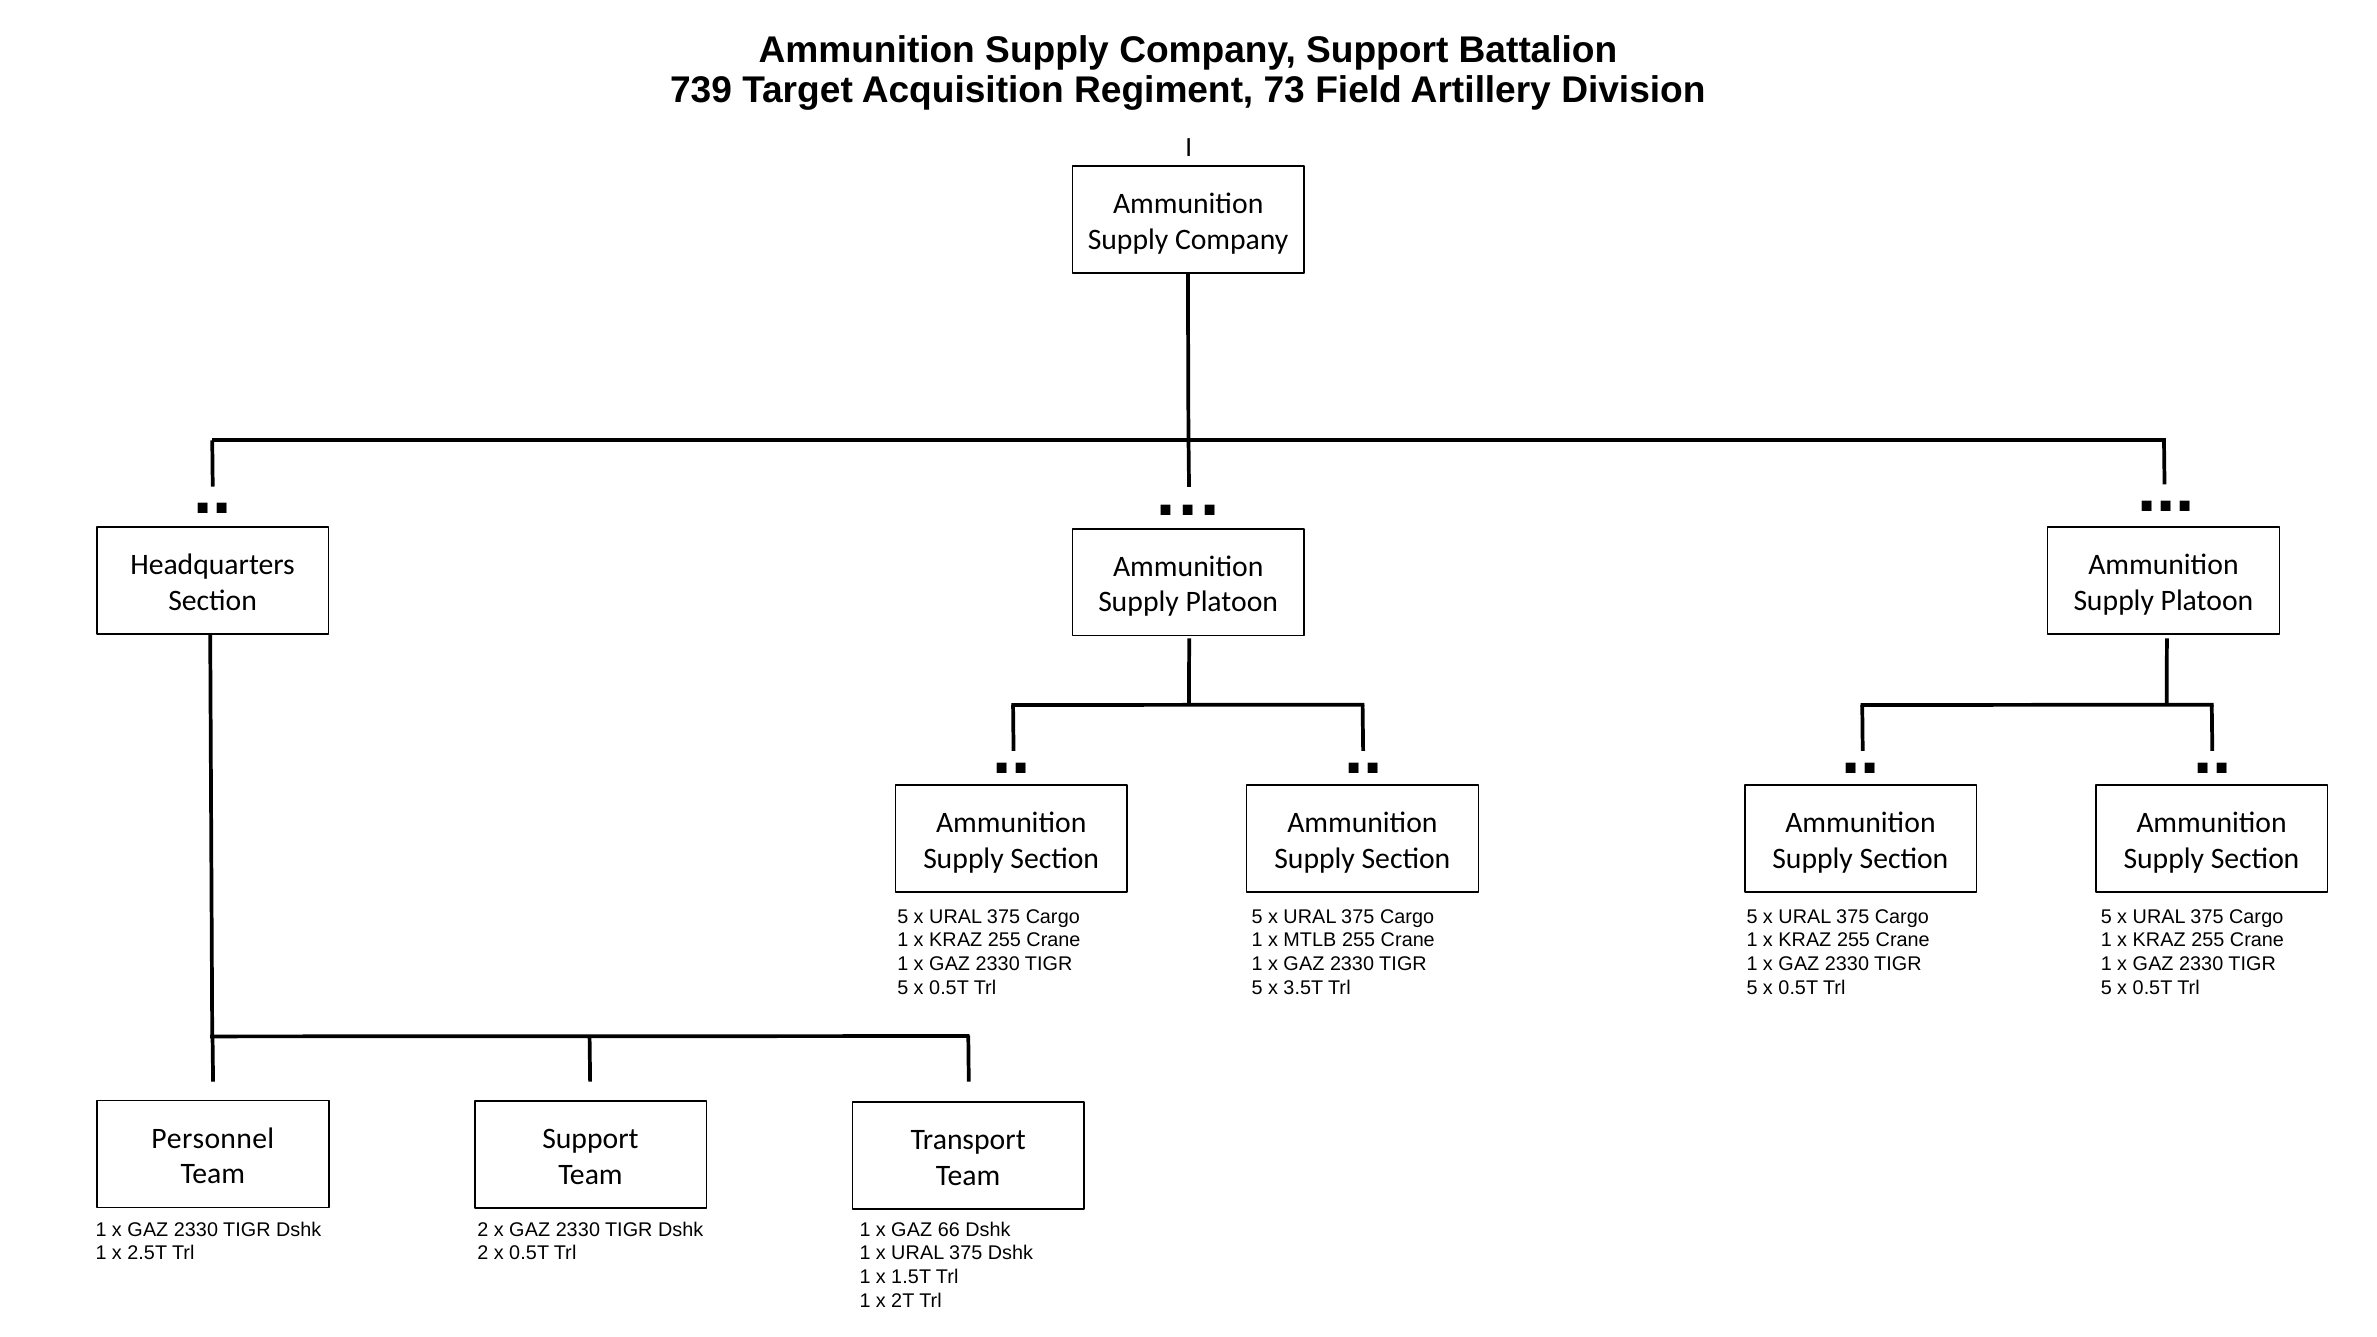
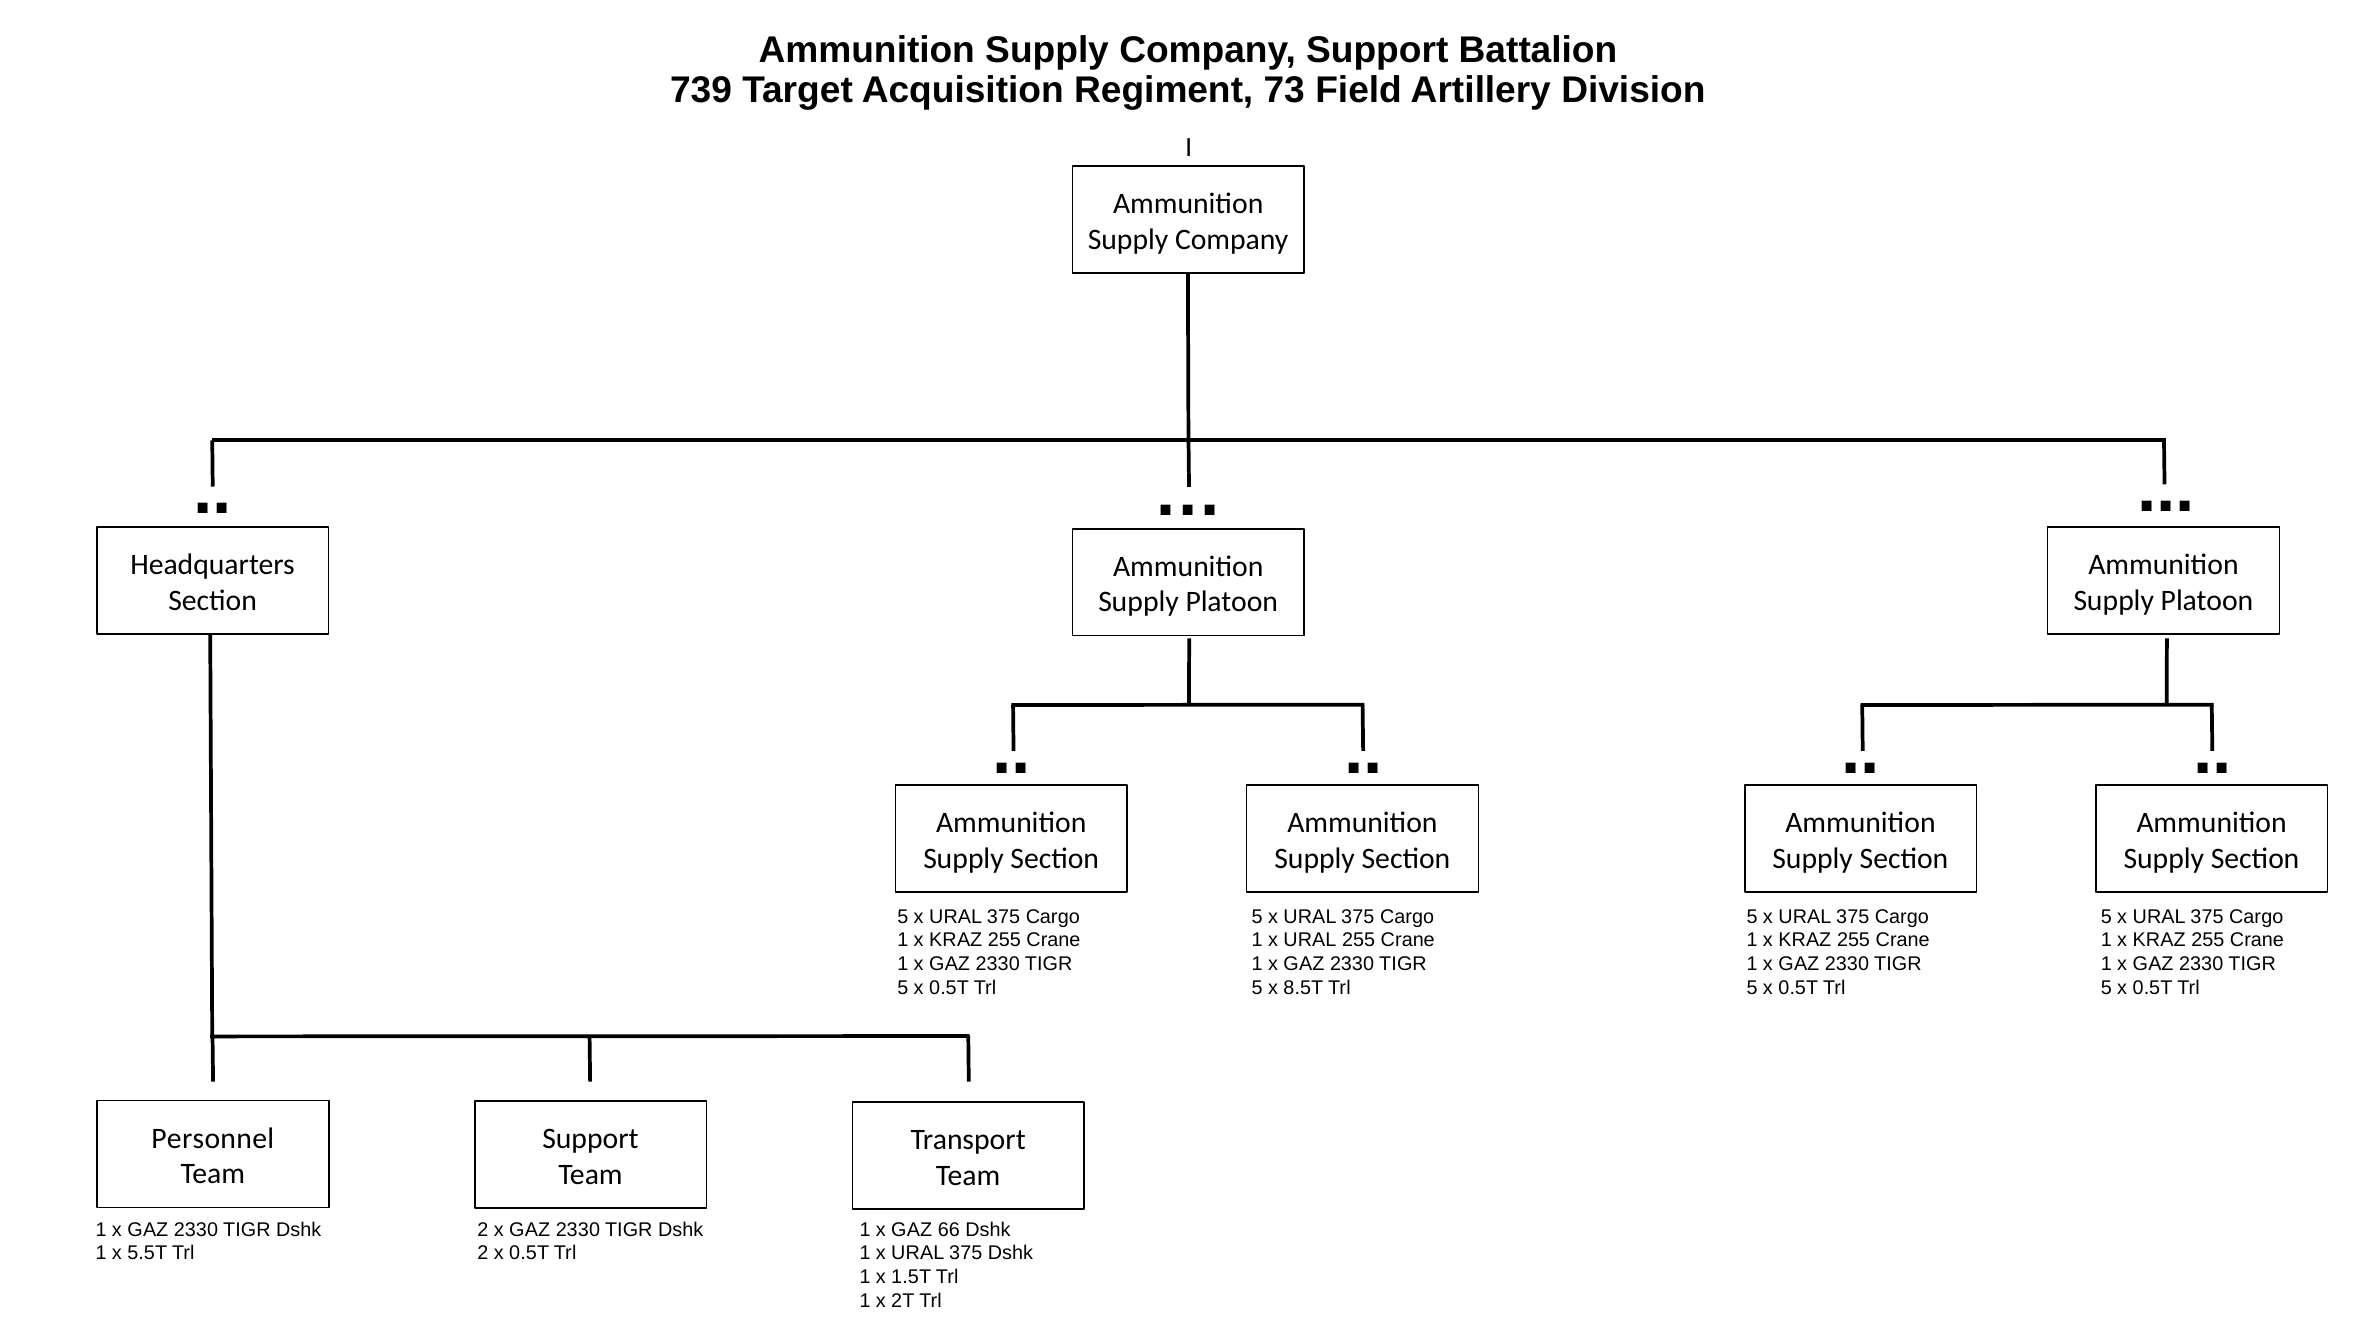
MTLB: MTLB -> URAL (1310, 940)
3.5T: 3.5T -> 8.5T (1303, 988)
2.5T: 2.5T -> 5.5T (147, 1253)
